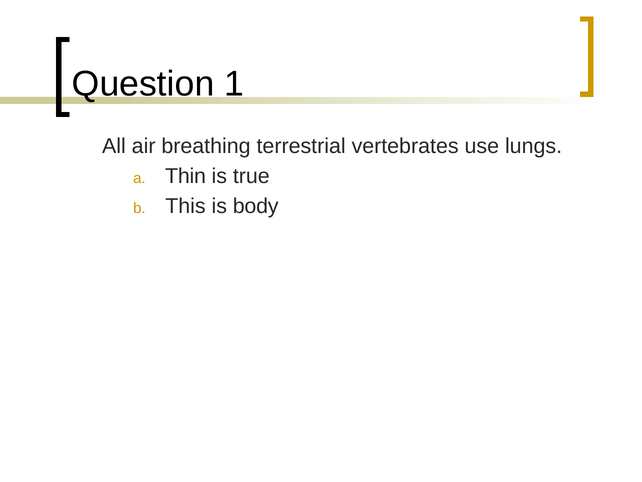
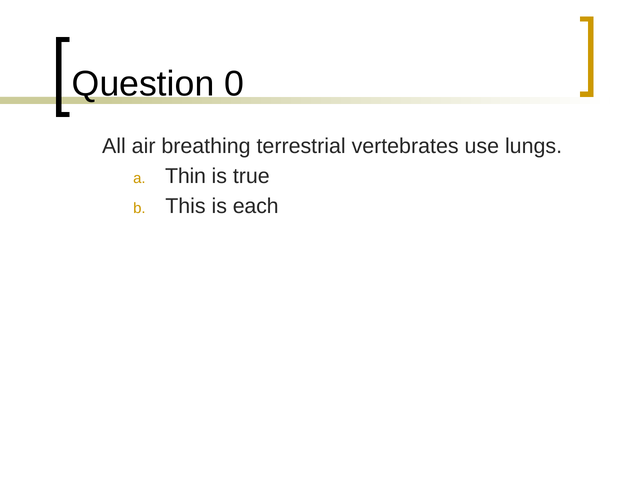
1: 1 -> 0 (234, 84)
body: body -> each (256, 206)
